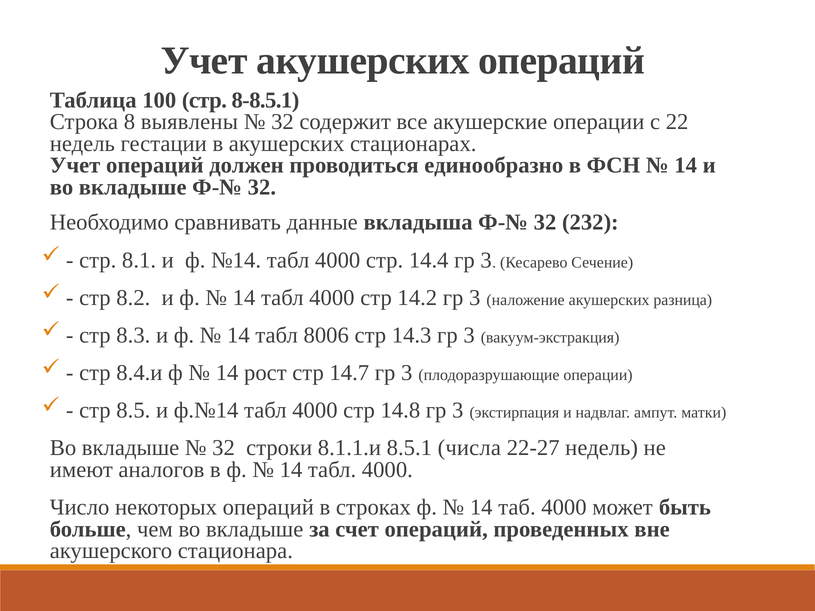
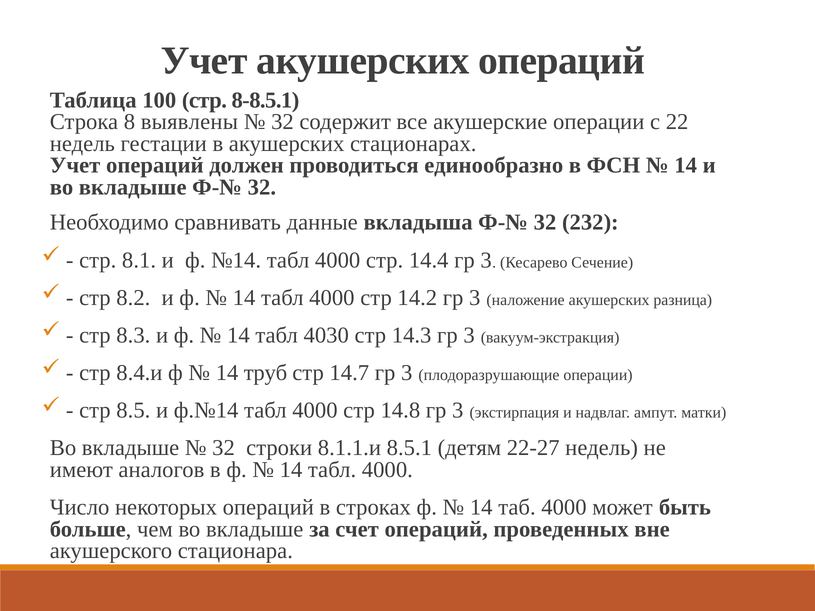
8006: 8006 -> 4030 (326, 335)
рост: рост -> труб (265, 373)
числа: числа -> детям (469, 448)
